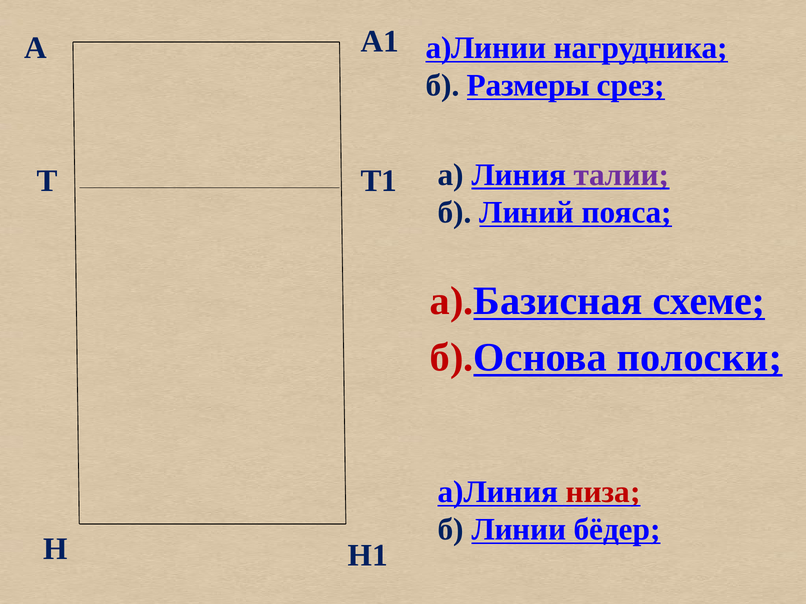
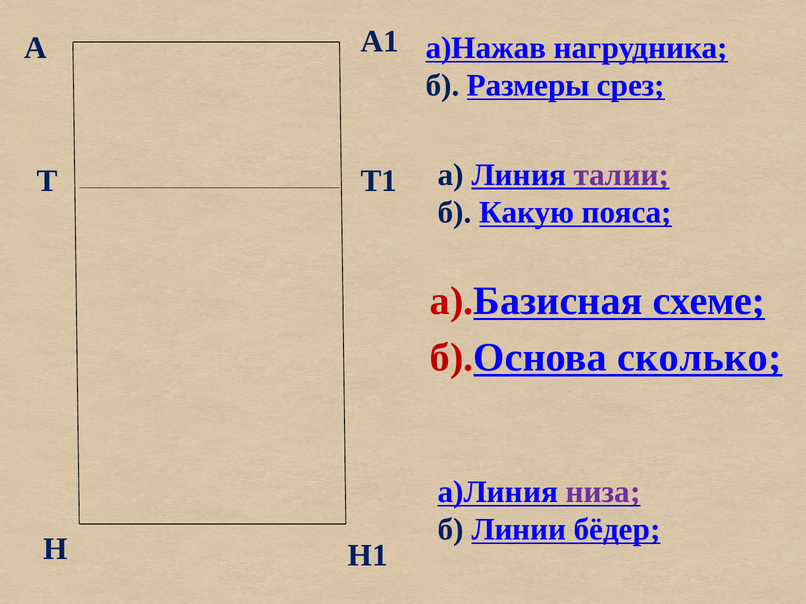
а)Линии: а)Линии -> а)Нажав (486, 48)
Линий: Линий -> Какую (527, 212)
полоски: полоски -> сколько (699, 358)
низа colour: red -> purple (603, 492)
